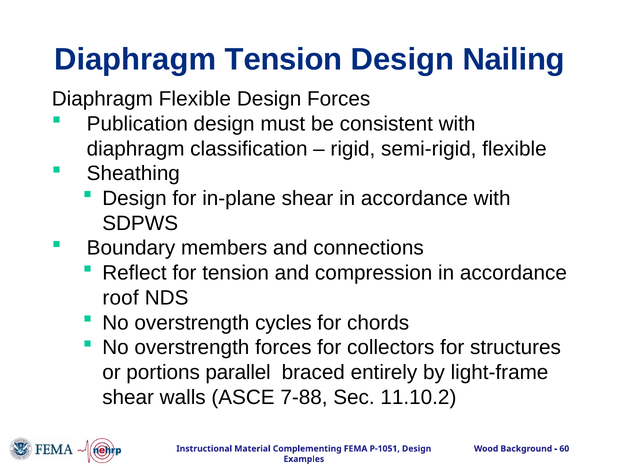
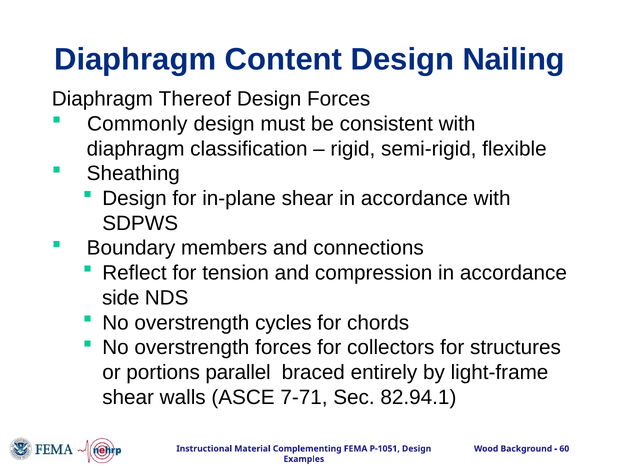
Diaphragm Tension: Tension -> Content (283, 59)
Diaphragm Flexible: Flexible -> Thereof (195, 99)
Publication: Publication -> Commonly (137, 124)
roof: roof -> side (121, 298)
7-88: 7-88 -> 7-71 (304, 397)
11.10.2: 11.10.2 -> 82.94.1 (418, 397)
